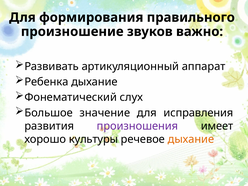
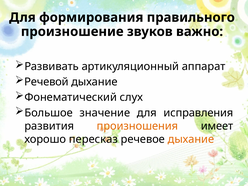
Ребенка: Ребенка -> Речевой (46, 82)
произношения colour: purple -> orange (137, 126)
культуры: культуры -> пересказ (93, 139)
